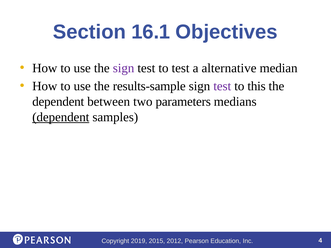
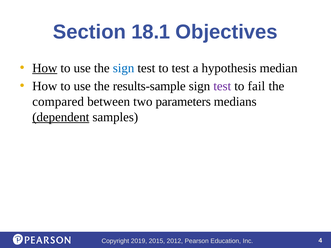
16.1: 16.1 -> 18.1 (151, 32)
How underline: none -> present (45, 68)
sign colour: purple -> blue (124, 68)
alternative: alternative -> hypothesis (229, 68)
this: this -> fail (256, 86)
dependent: dependent -> compared (58, 102)
